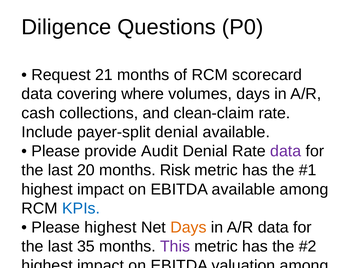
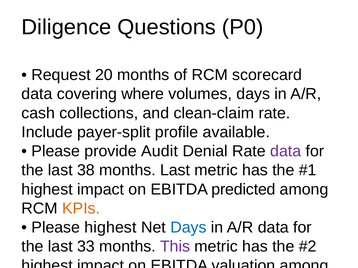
21: 21 -> 20 (104, 75)
payer-split denial: denial -> profile (177, 132)
20: 20 -> 38 (86, 171)
months Risk: Risk -> Last (175, 171)
EBITDA available: available -> predicted (244, 190)
KPIs colour: blue -> orange (81, 209)
Days colour: orange -> blue (188, 228)
35: 35 -> 33 (86, 247)
